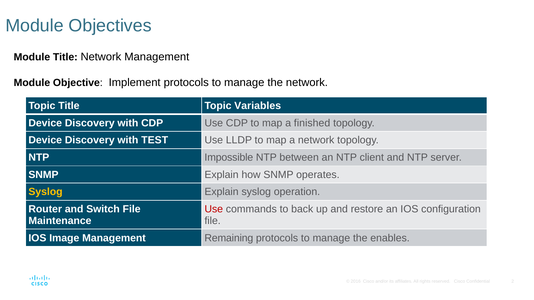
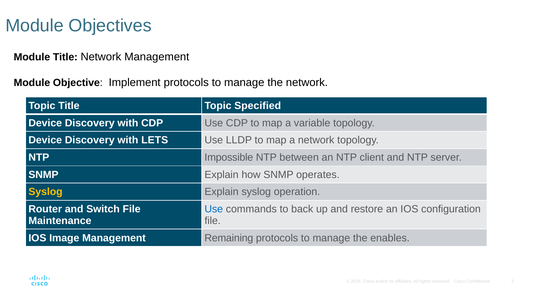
Variables: Variables -> Specified (258, 106)
finished: finished -> variable (312, 123)
TEST: TEST -> LETS (155, 140)
Use colour: red -> blue (214, 209)
